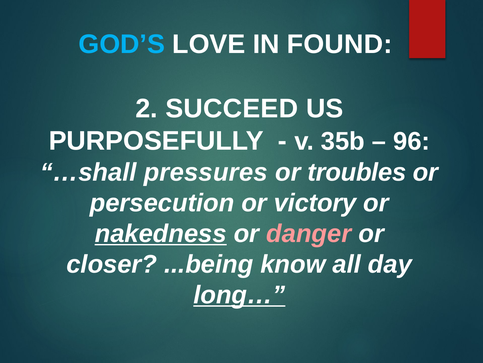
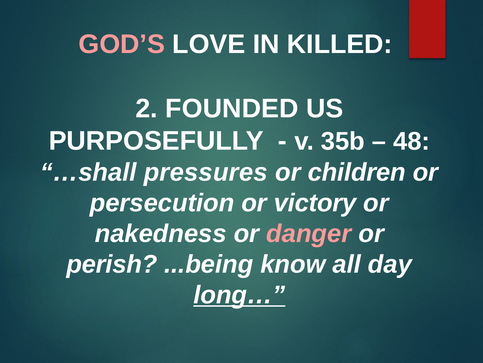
GOD’S colour: light blue -> pink (122, 44)
FOUND: FOUND -> KILLED (340, 44)
SUCCEED: SUCCEED -> FOUNDED (232, 109)
96: 96 -> 48 (412, 141)
troubles: troubles -> children (357, 172)
nakedness underline: present -> none (161, 233)
closer: closer -> perish (112, 264)
